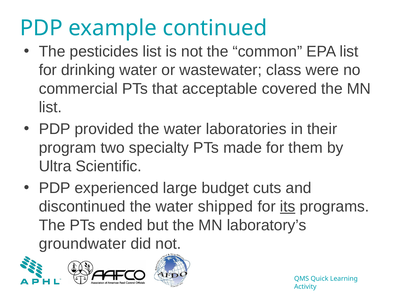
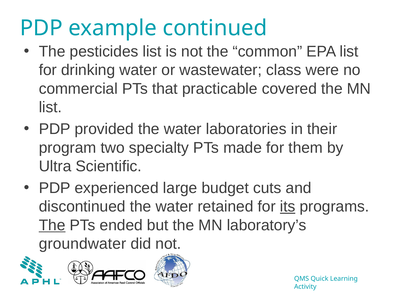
acceptable: acceptable -> practicable (220, 89)
shipped: shipped -> retained (225, 206)
The underline: none -> present (52, 225)
